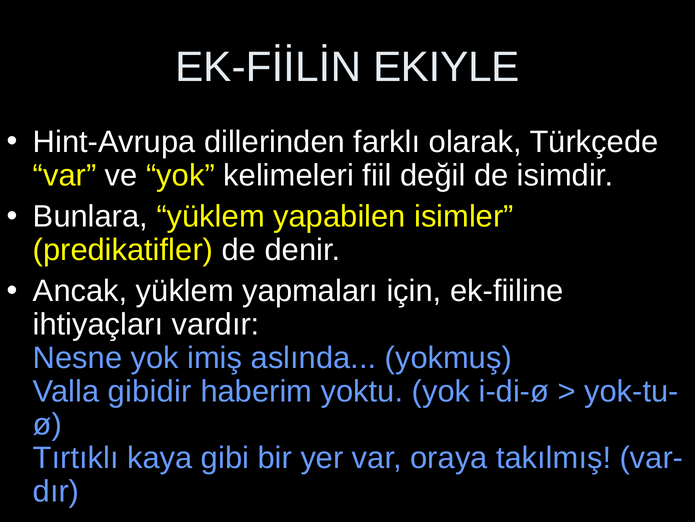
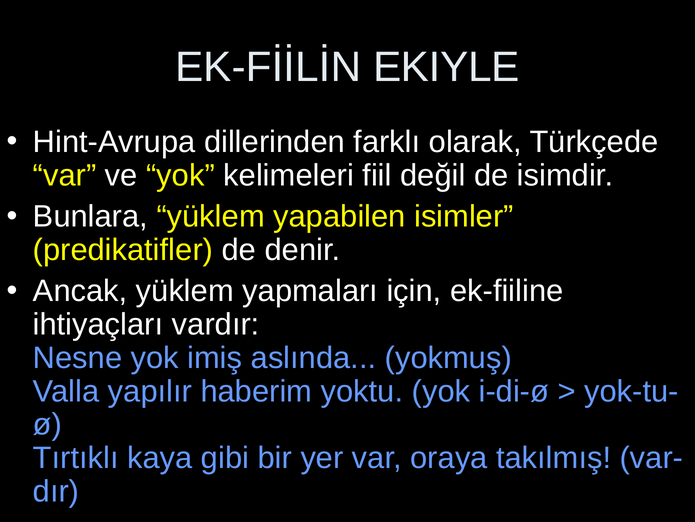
gibidir: gibidir -> yapılır (150, 391)
